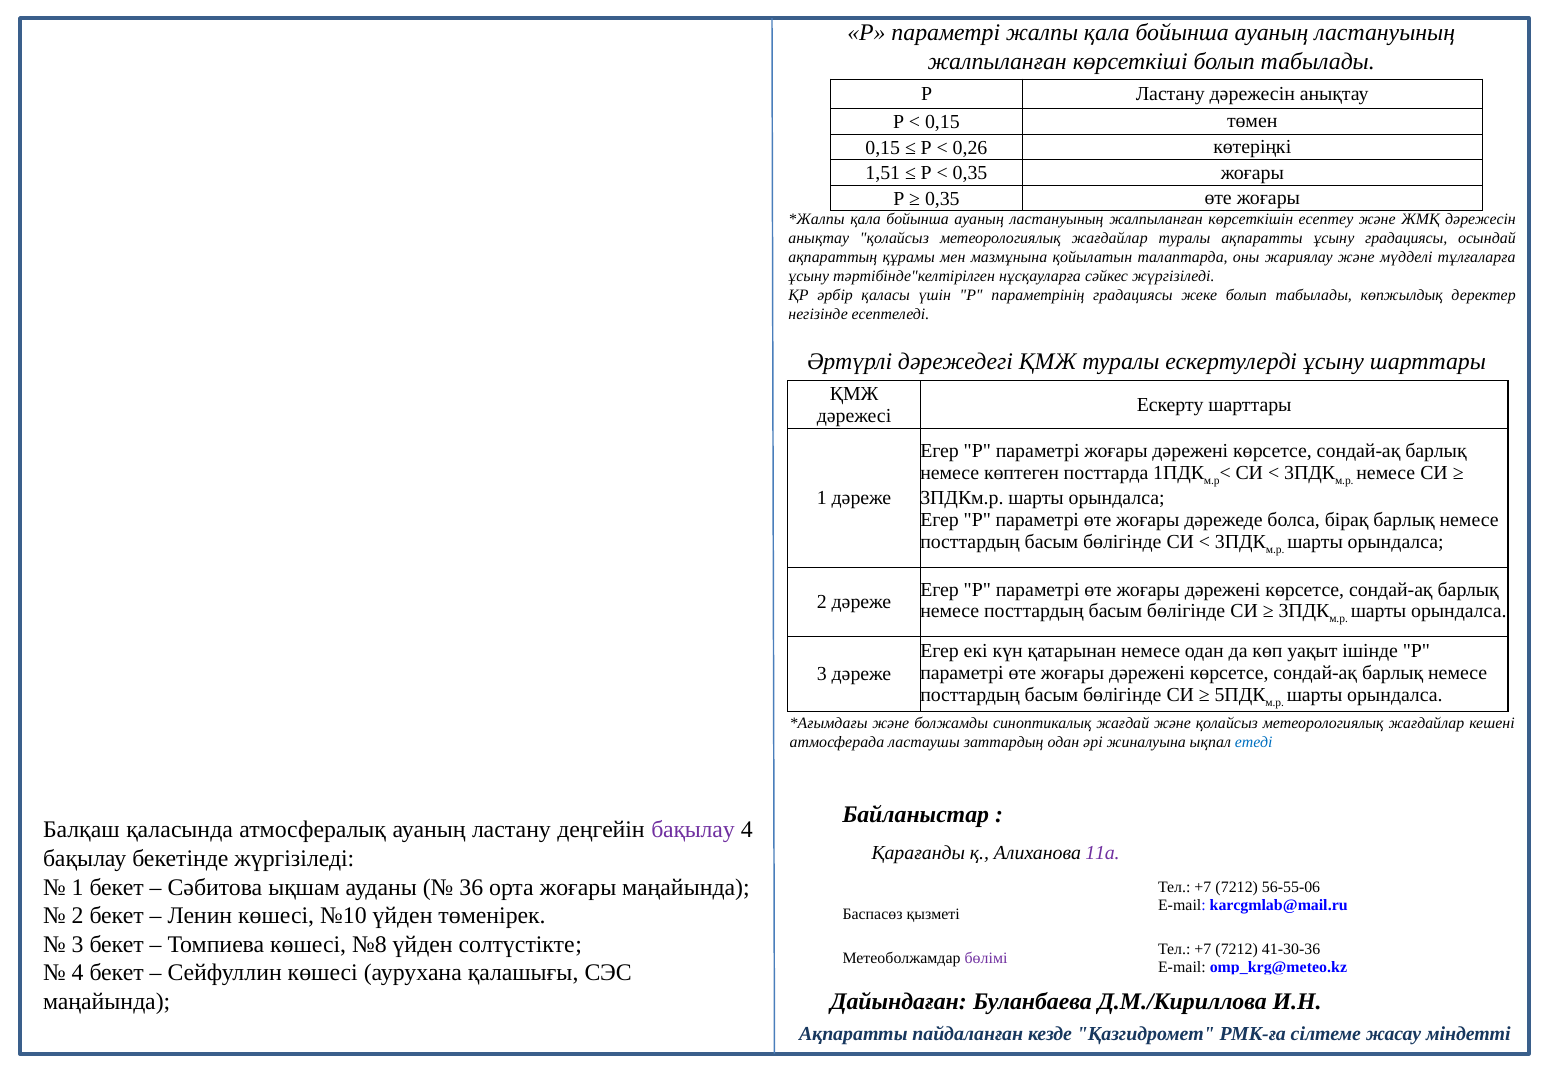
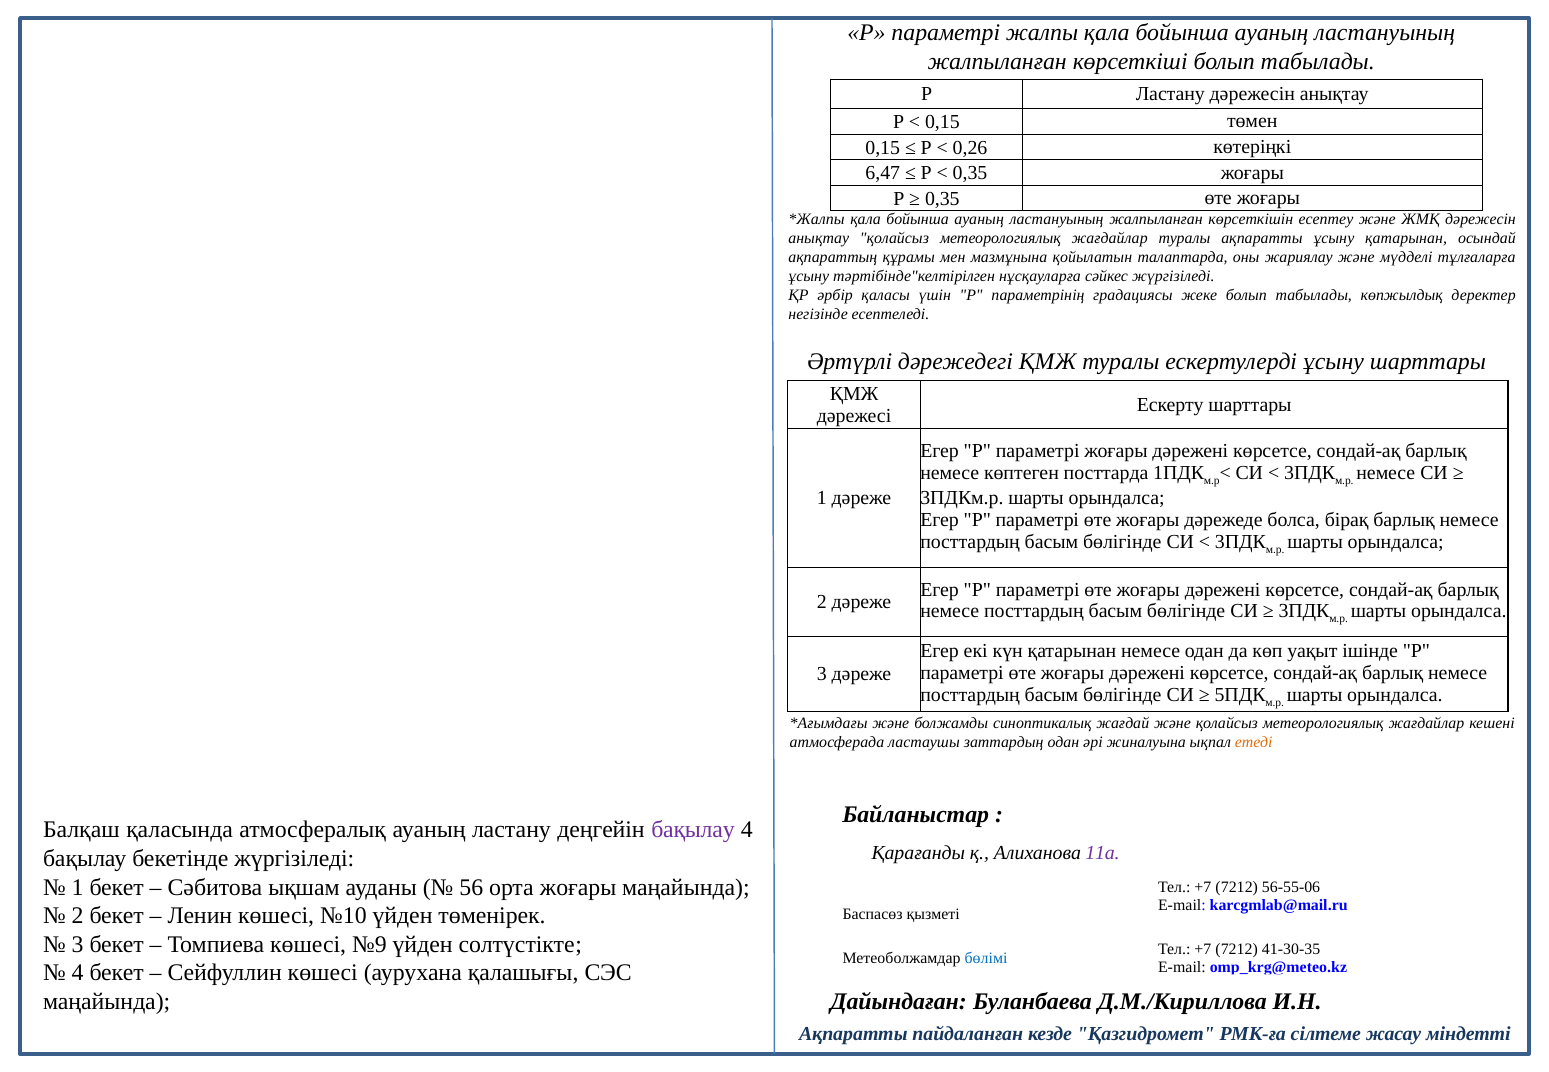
1,51: 1,51 -> 6,47 (883, 173)
ұсыну градациясы: градациясы -> қатарынан (1406, 238)
етеді colour: blue -> orange (1254, 742)
36: 36 -> 56 (471, 887)
№8: №8 -> №9 (369, 945)
41-30-36: 41-30-36 -> 41-30-35 (1291, 950)
бөлімі colour: purple -> blue (986, 959)
